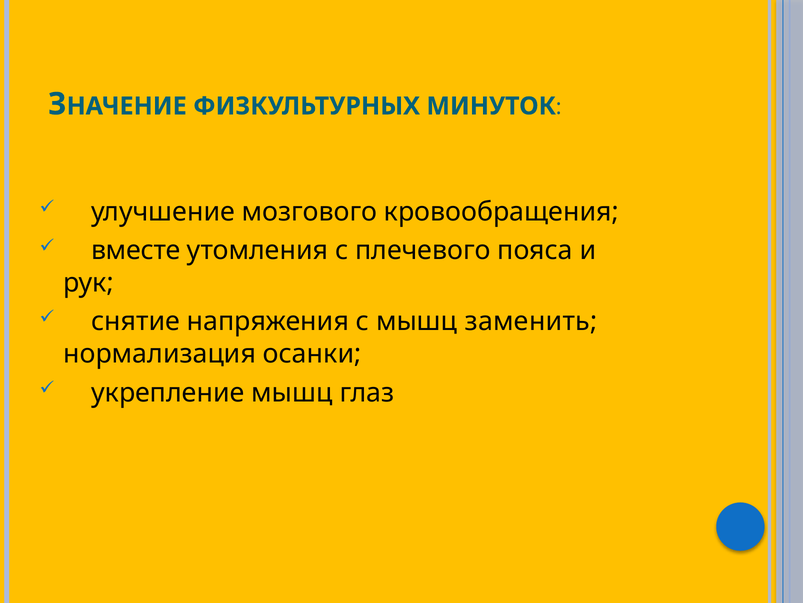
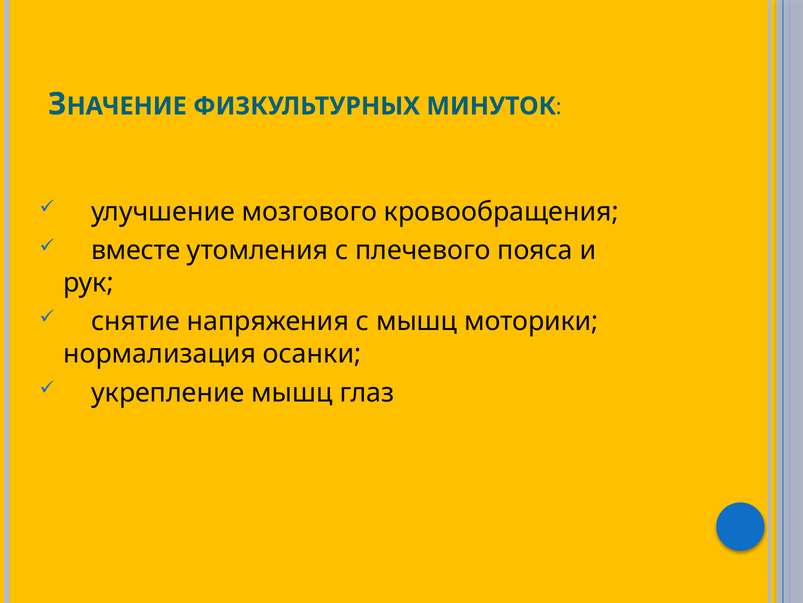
заменить: заменить -> моторики (531, 321)
